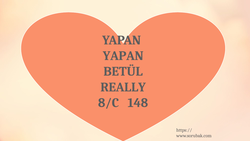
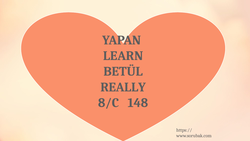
YAPAN: YAPAN -> LEARN (123, 56)
